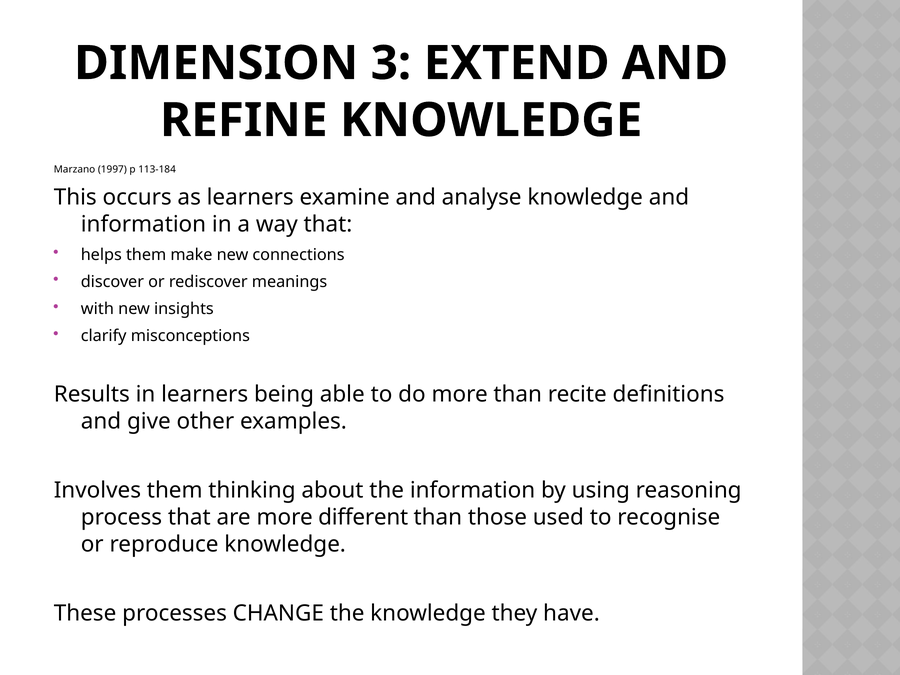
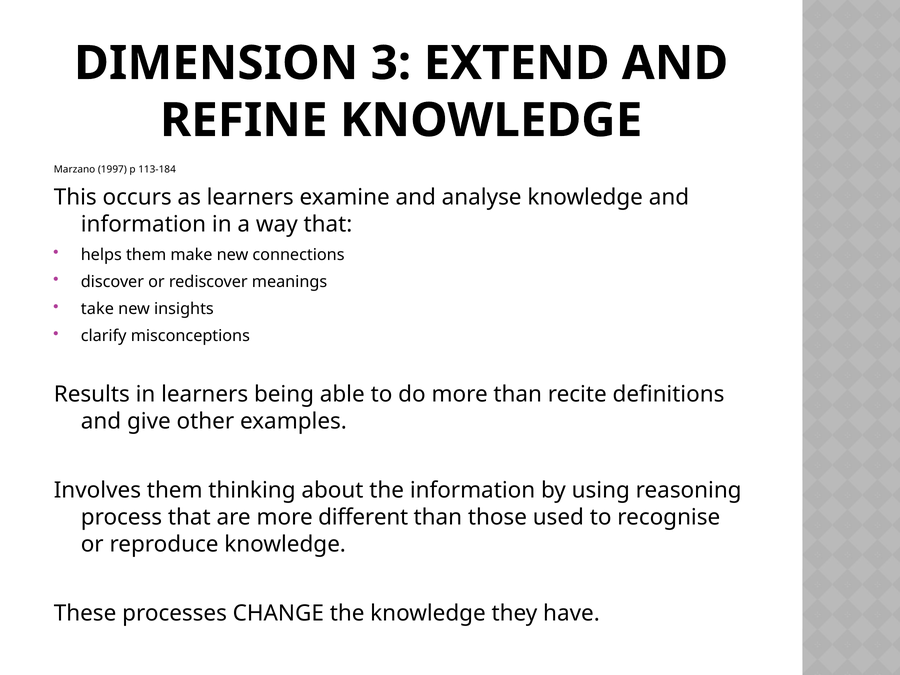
with: with -> take (97, 309)
